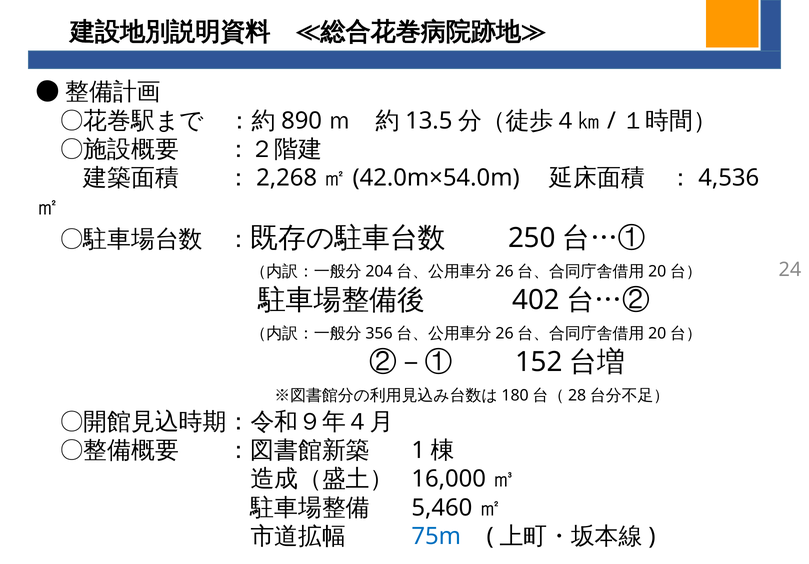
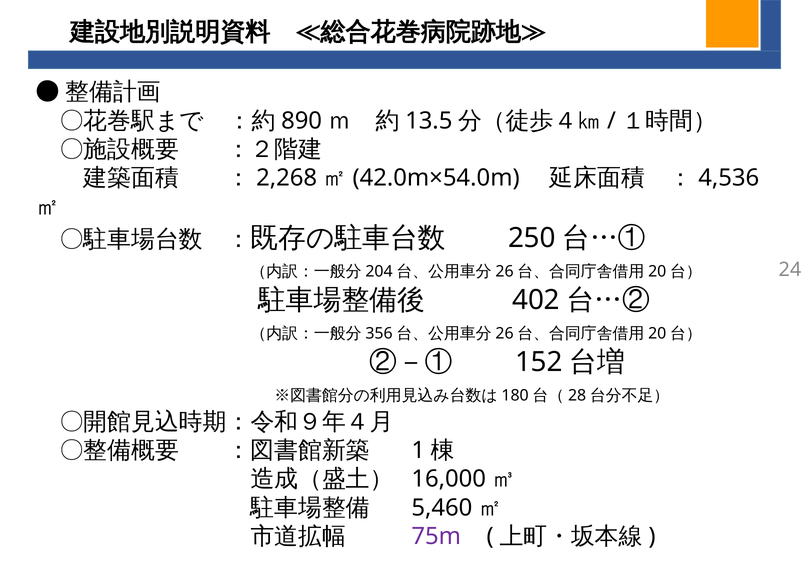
75m colour: blue -> purple (436, 536)
